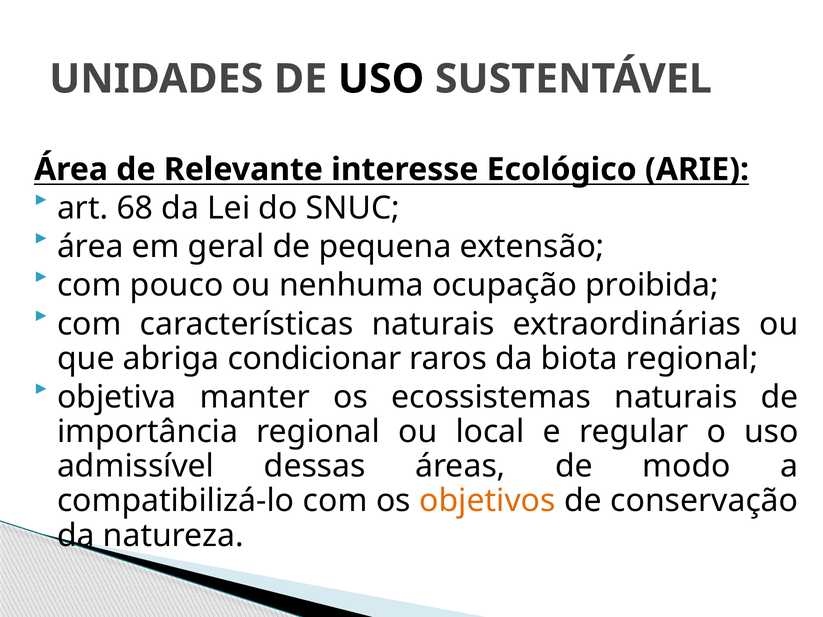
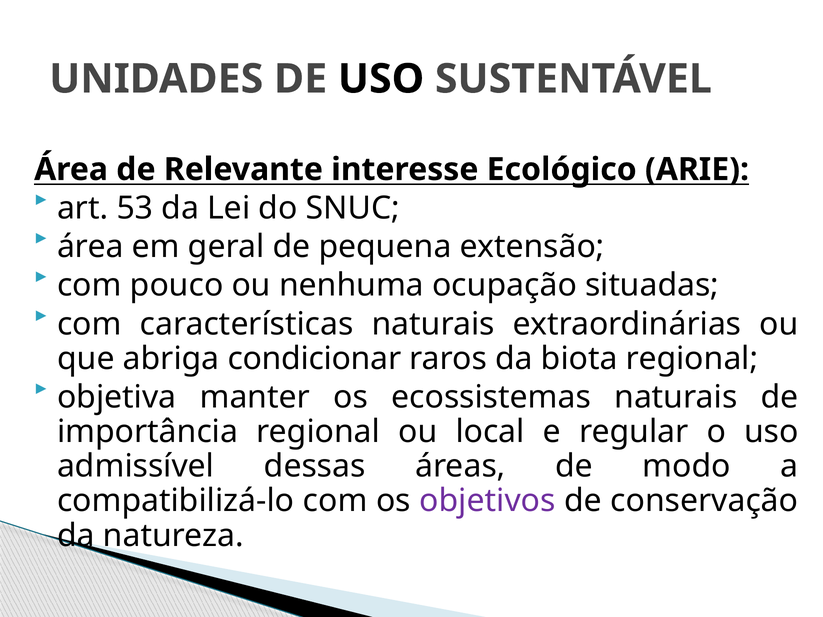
68: 68 -> 53 (135, 208)
proibida: proibida -> situadas (652, 285)
objetivos colour: orange -> purple (487, 501)
